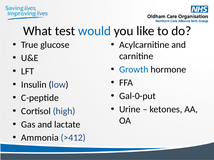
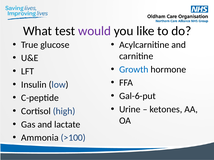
would colour: blue -> purple (94, 31)
Gal-0-put: Gal-0-put -> Gal-6-put (137, 96)
>412: >412 -> >100 (73, 138)
